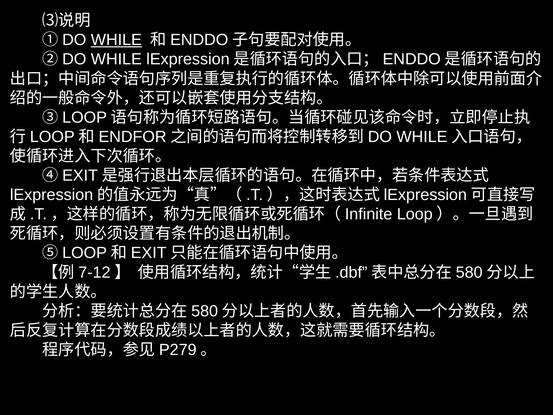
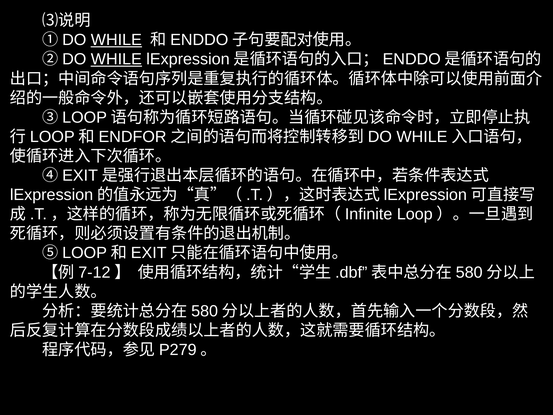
WHILE underline: none -> present (116, 59)
